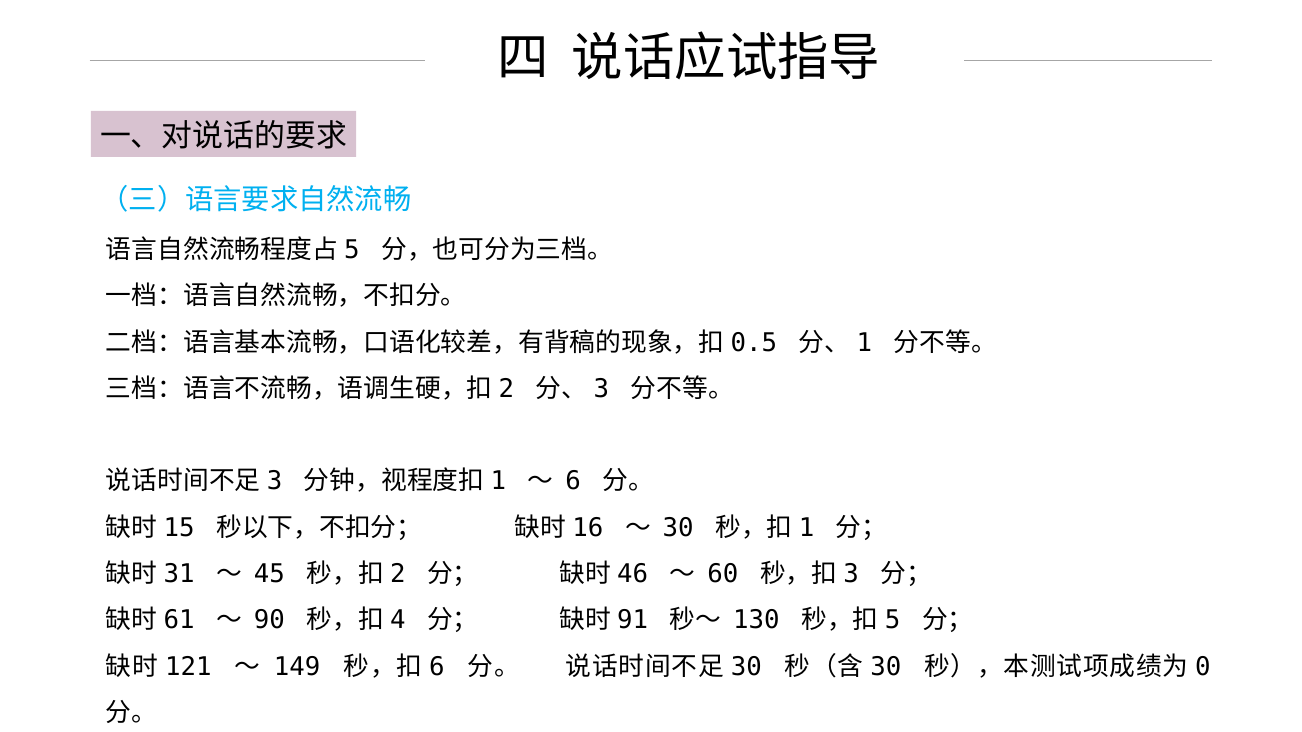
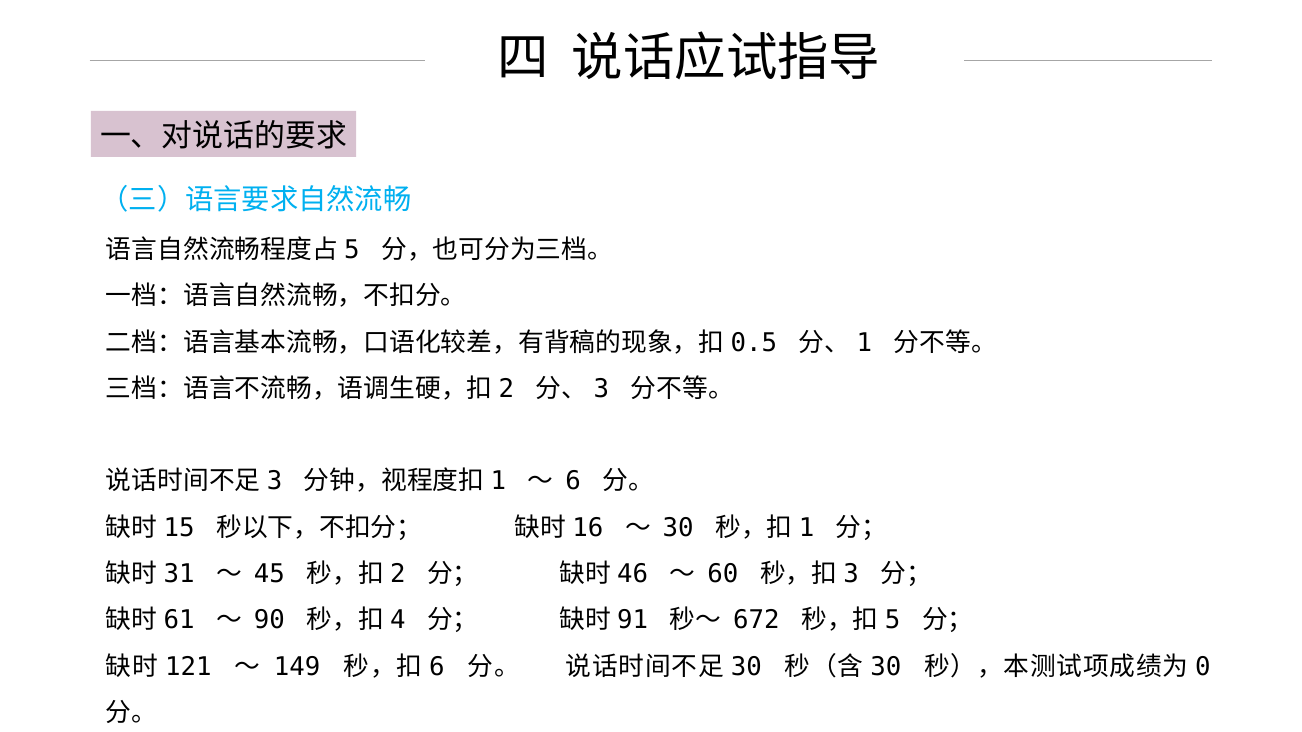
130: 130 -> 672 (756, 621)
